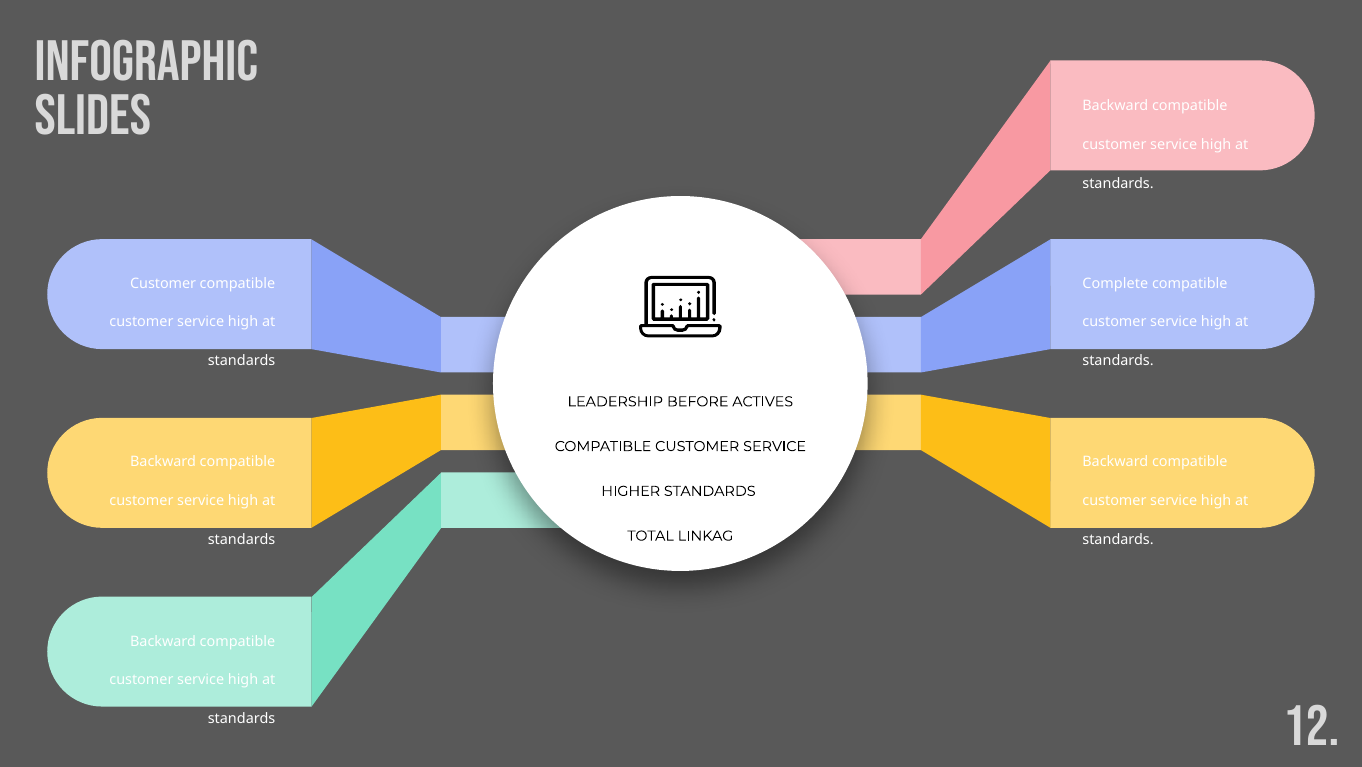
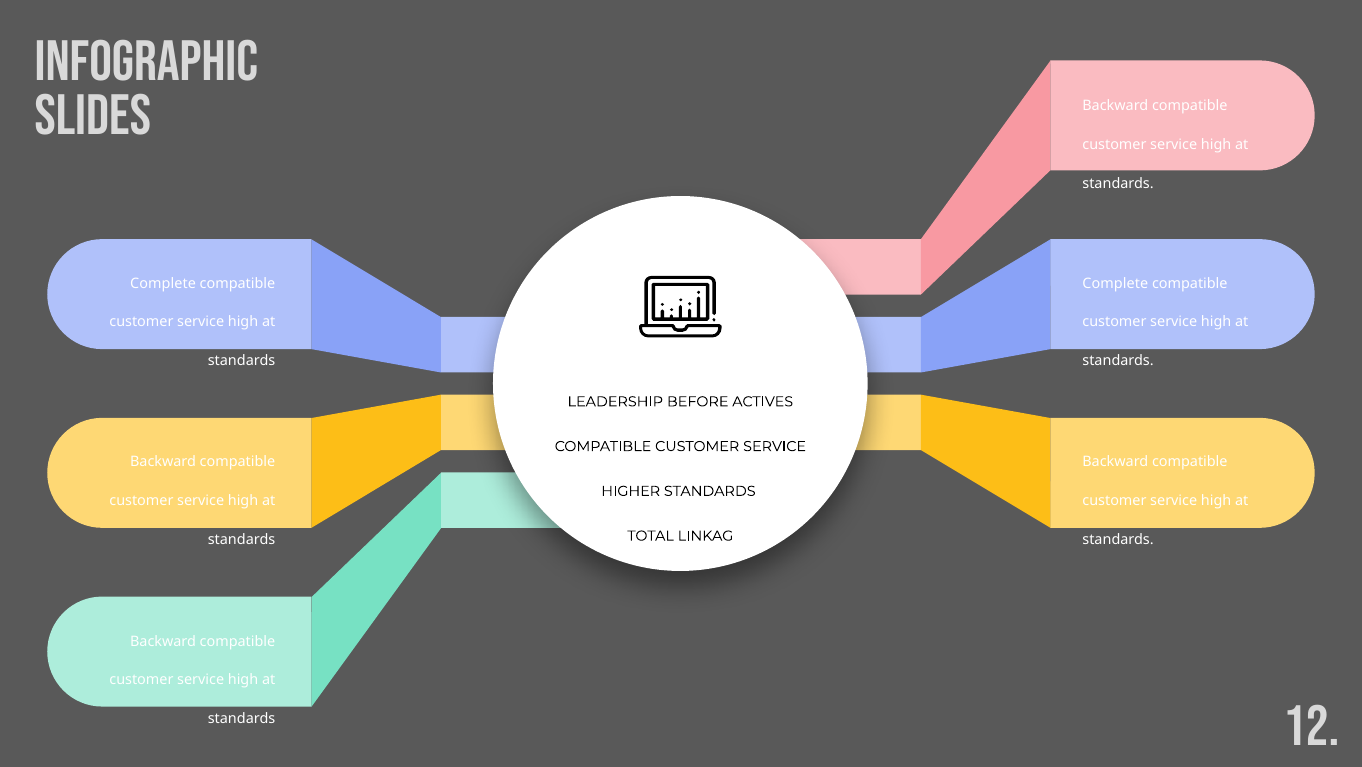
Customer: Customer -> Complete (163, 283)
